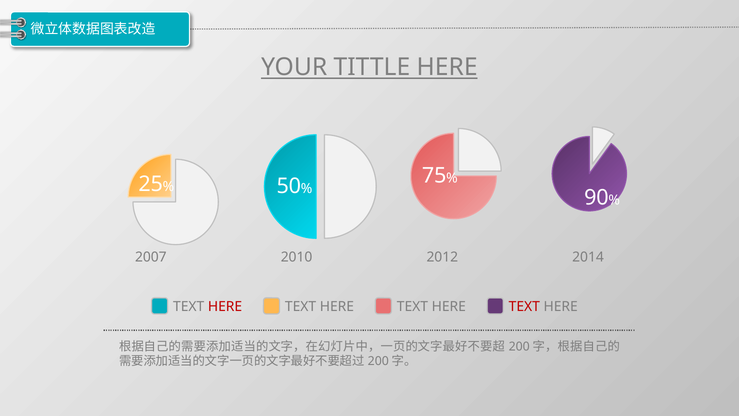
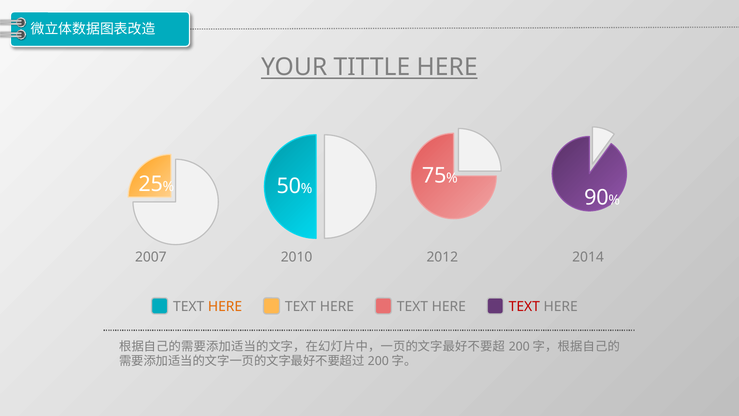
HERE colour: red -> orange (225, 306)
